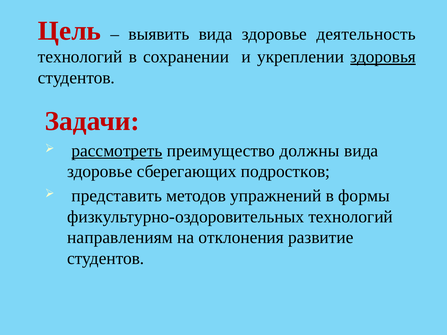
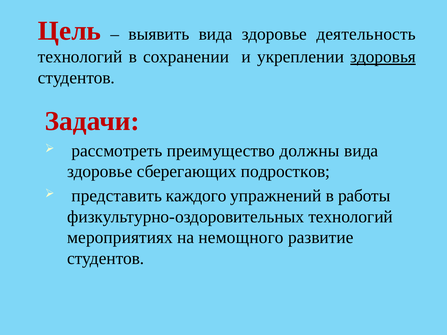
рассмотреть underline: present -> none (117, 151)
методов: методов -> каждого (196, 196)
формы: формы -> работы (364, 196)
направлениям: направлениям -> мероприятиях (120, 238)
отклонения: отклонения -> немощного (241, 238)
